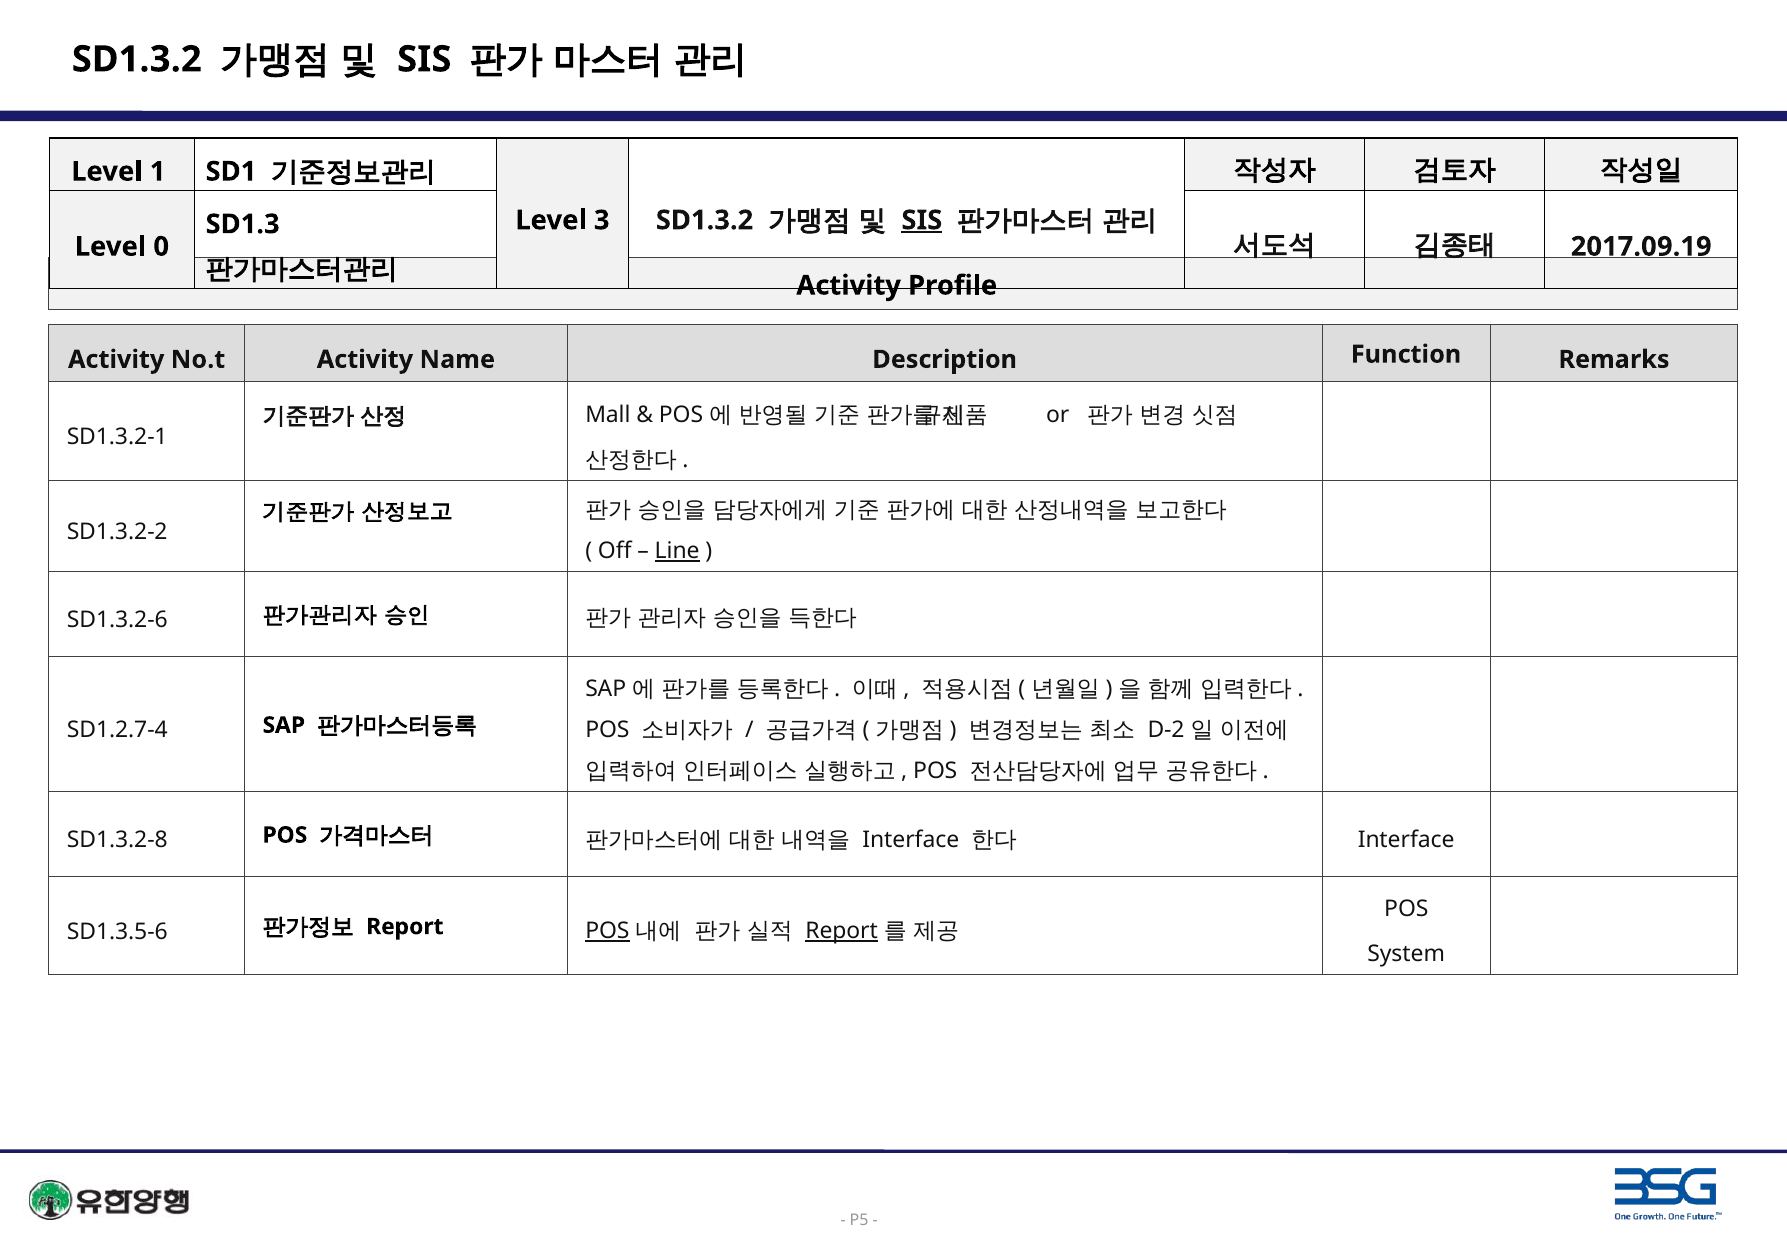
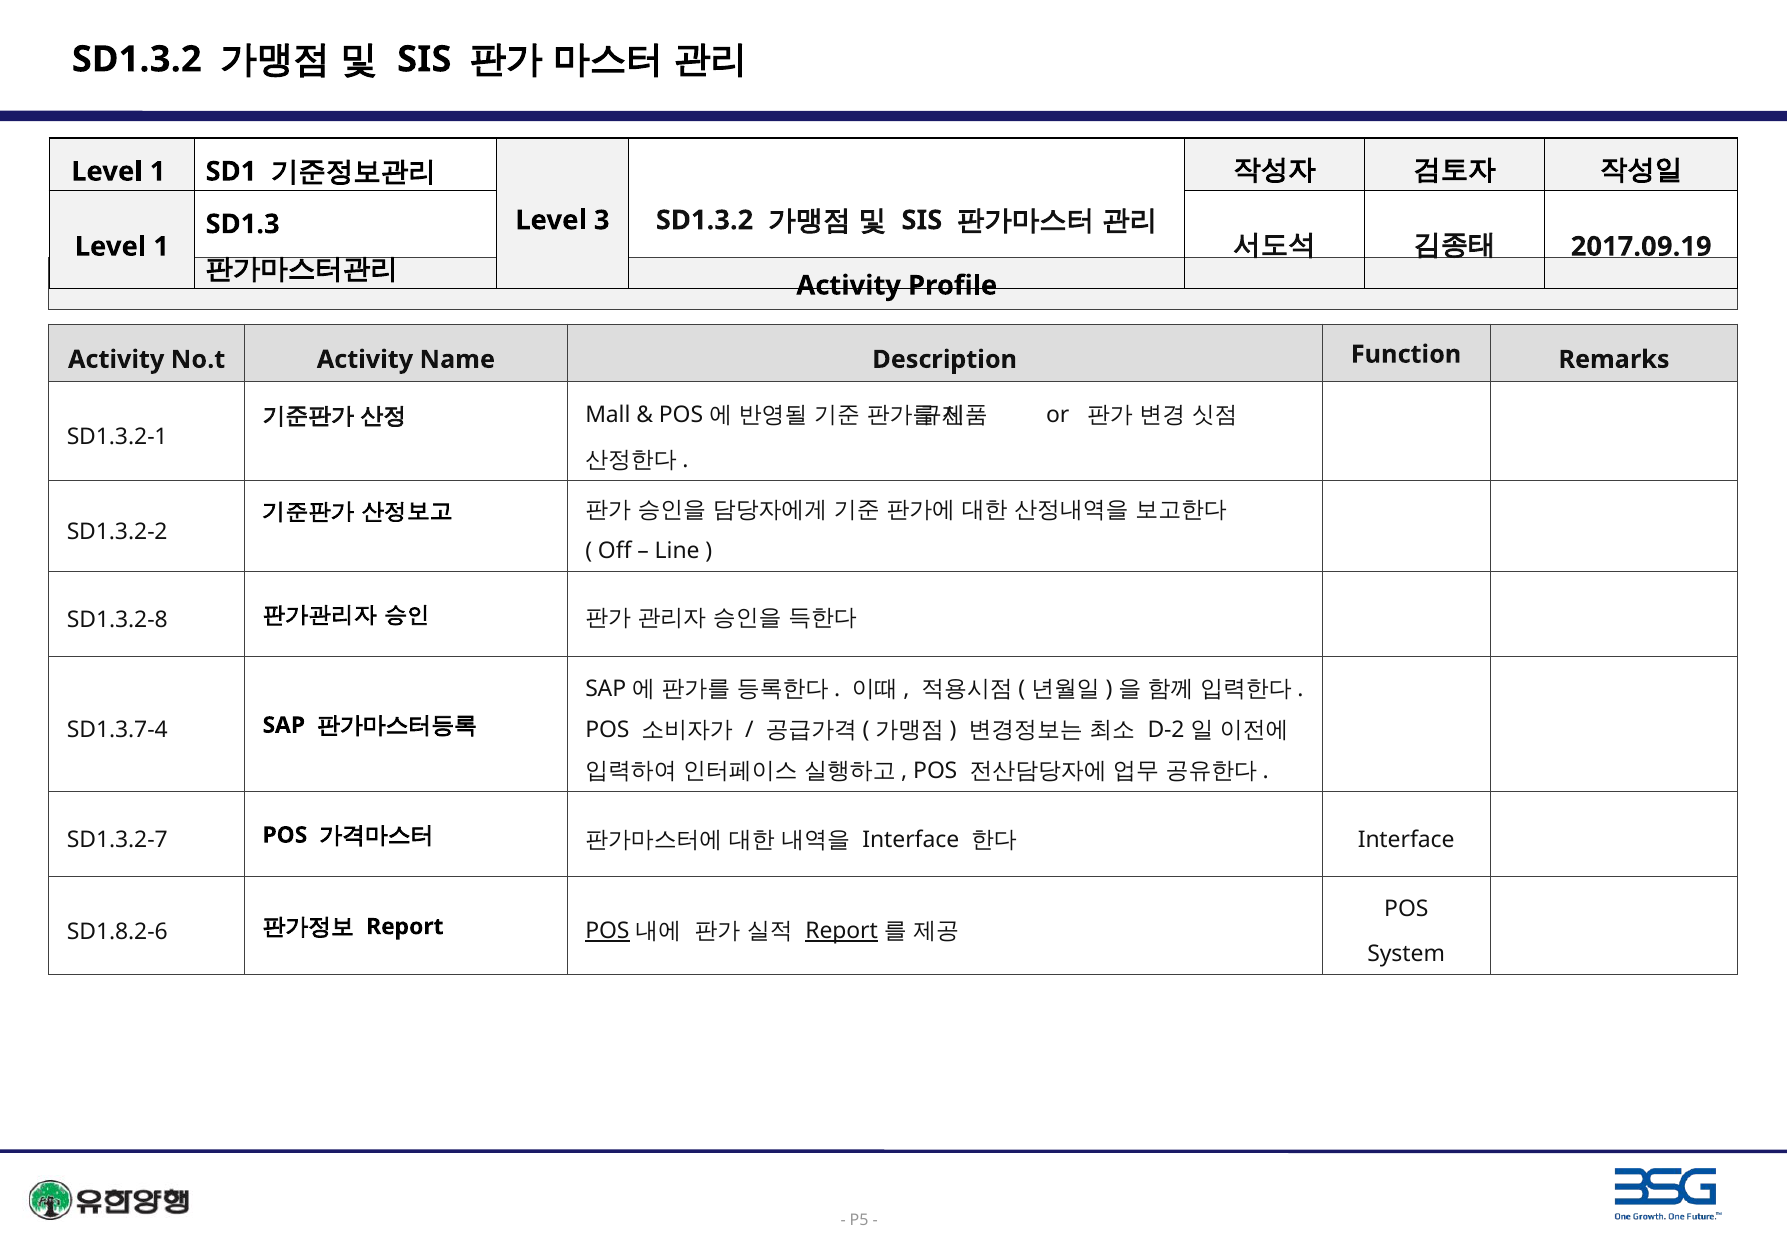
SIS underline: present -> none (922, 220)
0: 0 -> 1 (161, 247)
Line underline: present -> none (677, 551)
SD1.3.2-6: SD1.3.2-6 -> SD1.3.2-8 (117, 620)
SD1.2.7-4: SD1.2.7-4 -> SD1.3.7-4 (117, 730)
SD1.3.2-8: SD1.3.2-8 -> SD1.3.2-7 (117, 840)
SD1.3.5-6: SD1.3.5-6 -> SD1.8.2-6 (117, 932)
